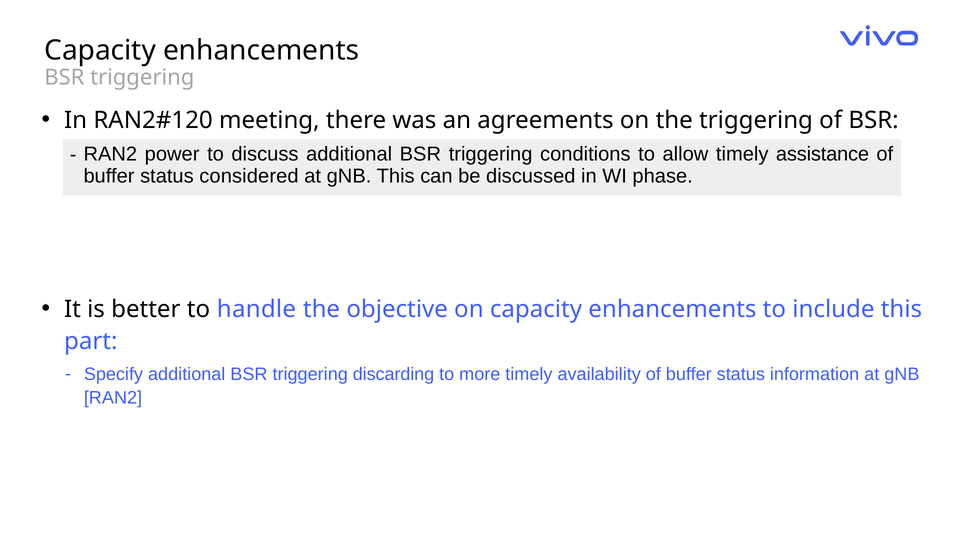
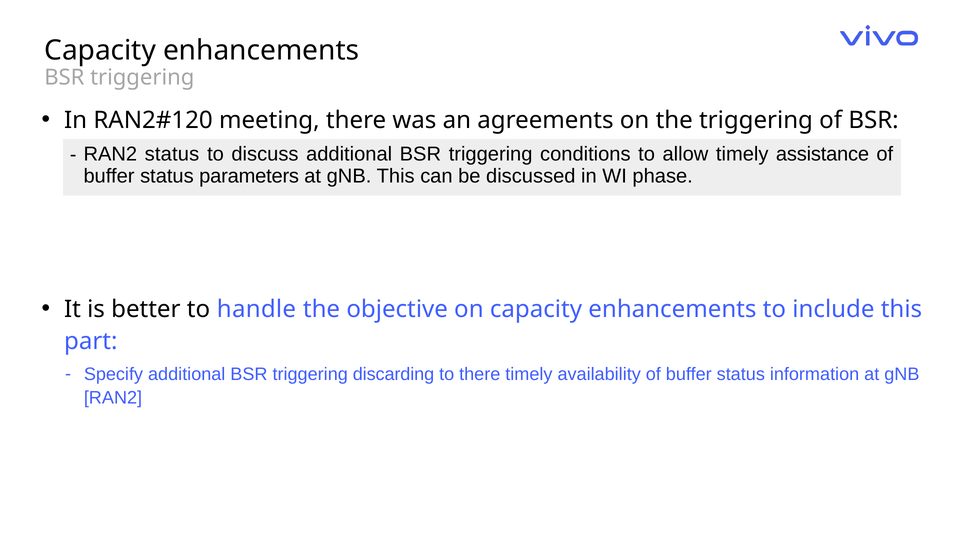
RAN2 power: power -> status (172, 154)
considered: considered -> parameters (249, 176)
to more: more -> there (480, 374)
